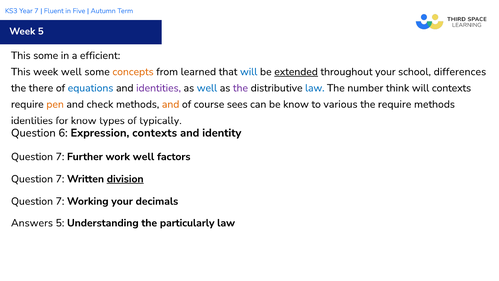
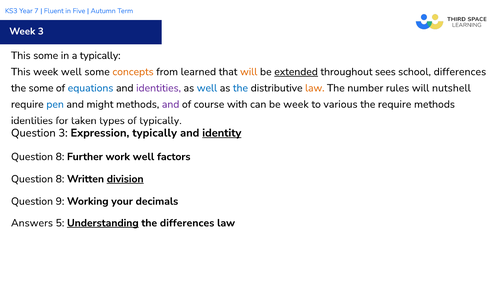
Week 5: 5 -> 3 (41, 31)
a efficient: efficient -> typically (100, 55)
will colour: blue -> orange (249, 72)
throughout your: your -> sees (385, 72)
the there: there -> some (41, 88)
the colour: purple -> blue (240, 88)
law colour: blue -> orange (315, 88)
think: think -> rules (398, 88)
will contexts: contexts -> nutshell (451, 88)
pen colour: orange -> blue (55, 104)
check: check -> might (100, 104)
and colour: orange -> purple (171, 104)
sees: sees -> with (237, 104)
be know: know -> week (296, 104)
for know: know -> taken (84, 120)
Question 6: 6 -> 3 (63, 133)
Expression contexts: contexts -> typically (155, 133)
identity underline: none -> present (222, 133)
7: 7 -> 8 (60, 157)
7: 7 -> 8 (60, 179)
7: 7 -> 9 (60, 201)
Understanding underline: none -> present (103, 223)
the particularly: particularly -> differences (187, 223)
